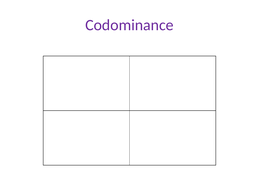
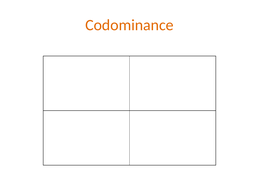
Codominance colour: purple -> orange (129, 25)
